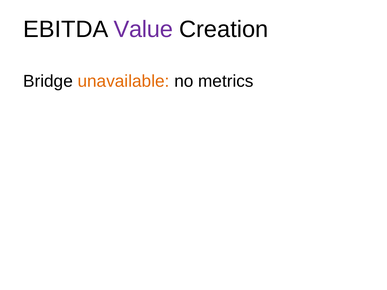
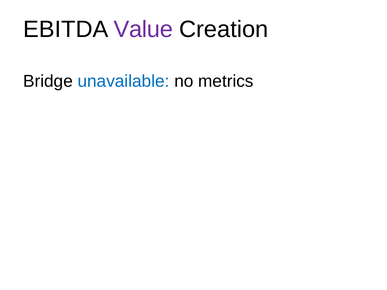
unavailable colour: orange -> blue (124, 81)
